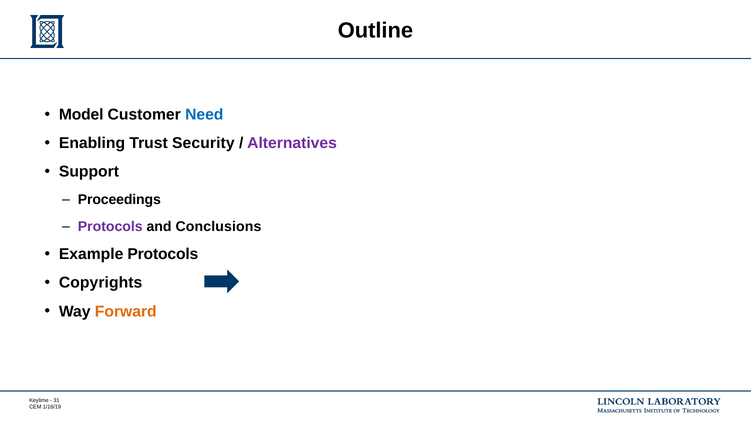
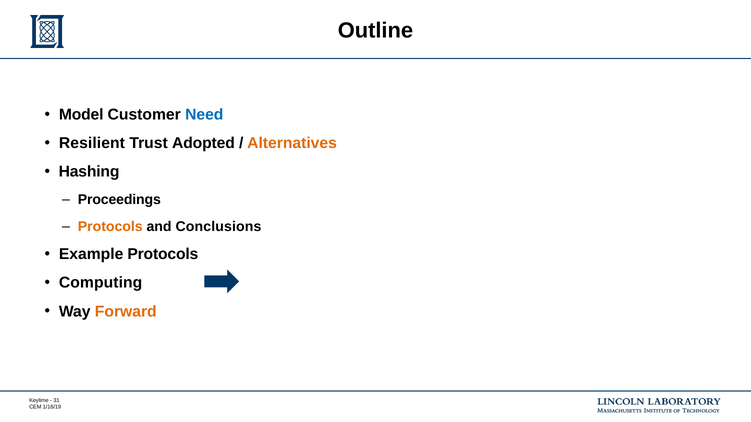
Enabling: Enabling -> Resilient (92, 143)
Security: Security -> Adopted (203, 143)
Alternatives colour: purple -> orange (292, 143)
Support: Support -> Hashing (89, 172)
Protocols colour: purple -> orange (110, 227)
Copyrights: Copyrights -> Computing (101, 283)
